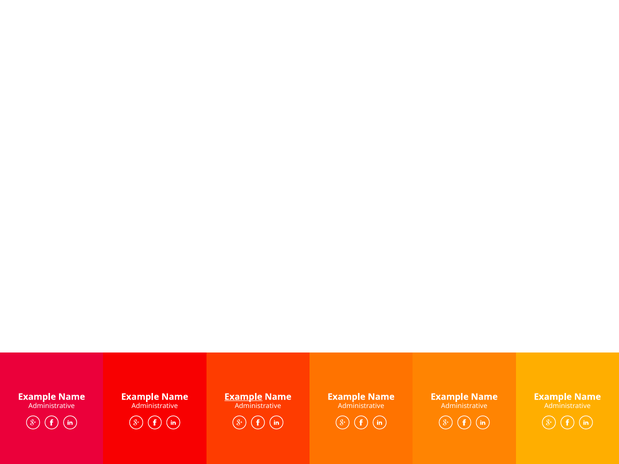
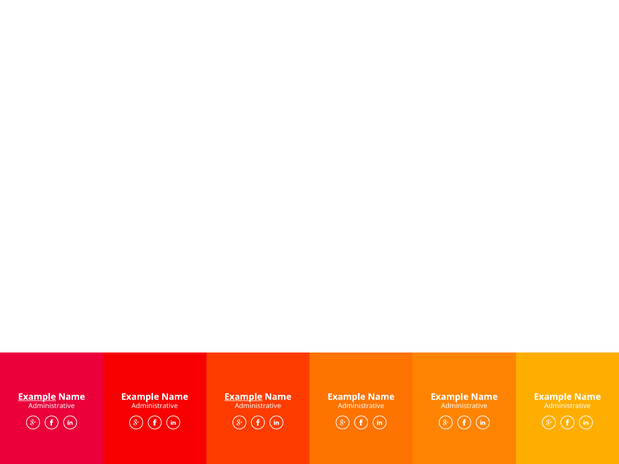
Example underline: none -> present (37, 397)
